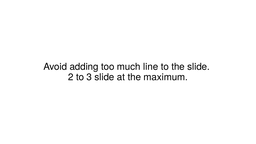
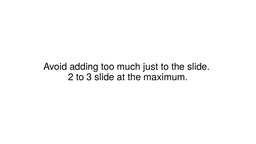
line: line -> just (151, 67)
